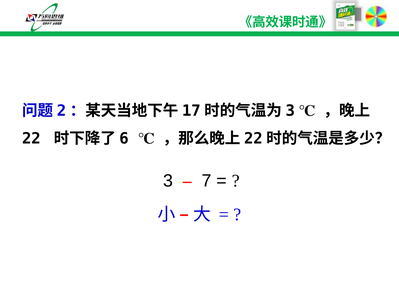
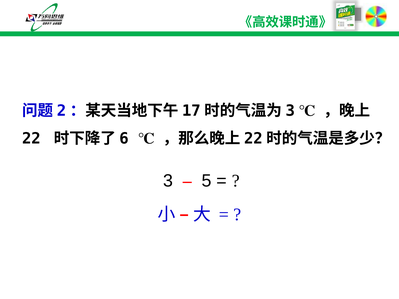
7: 7 -> 5 (207, 181)
